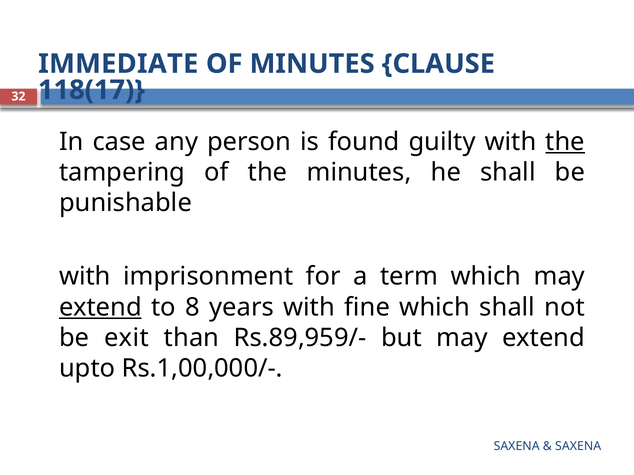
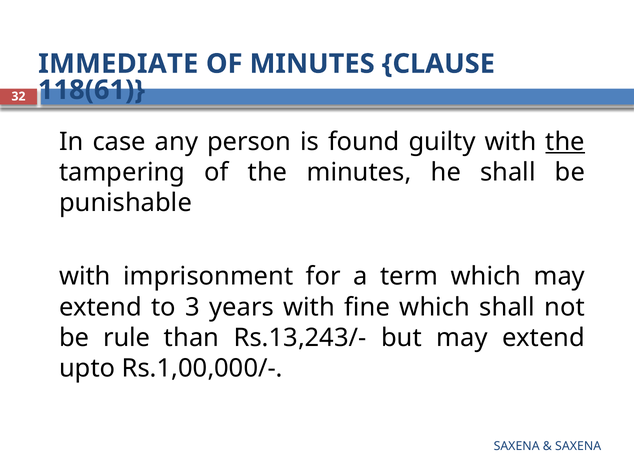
118(17: 118(17 -> 118(61 (91, 90)
extend underline: present -> none (100, 307)
8: 8 -> 3 (193, 307)
exit: exit -> rule (127, 338)
Rs.89,959/-: Rs.89,959/- -> Rs.13,243/- (300, 338)
